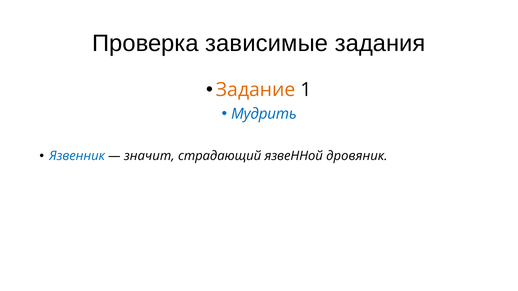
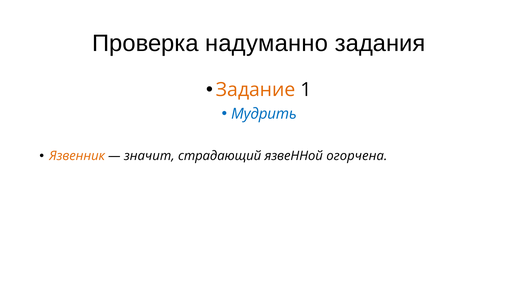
зависимые: зависимые -> надуманно (267, 44)
Язвенник colour: blue -> orange (77, 156)
дровяник: дровяник -> огорчена (357, 156)
